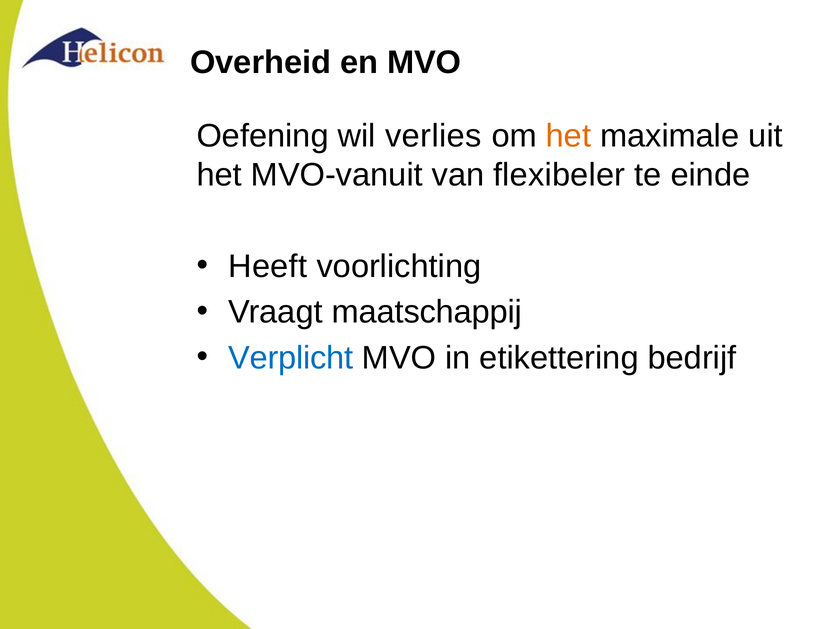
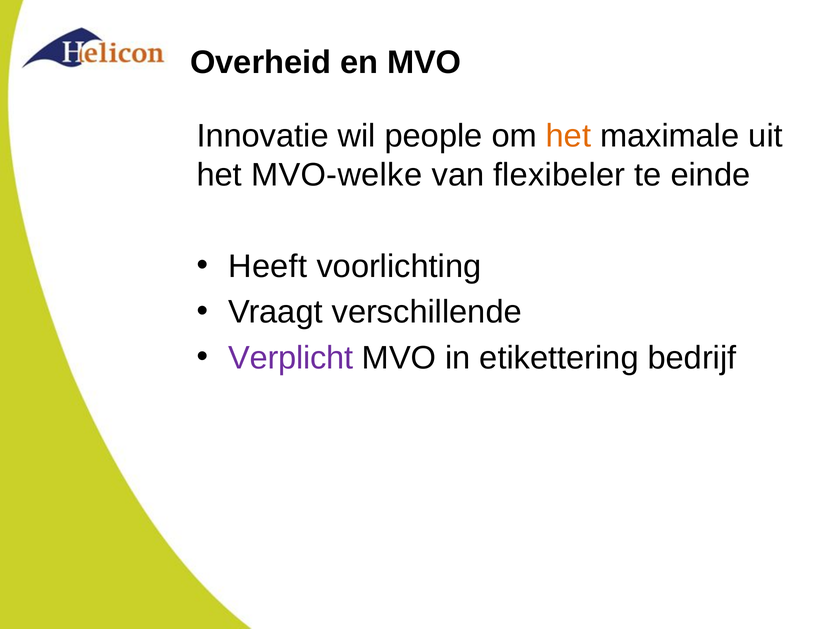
Oefening: Oefening -> Innovatie (263, 136)
verlies: verlies -> people (434, 136)
MVO-vanuit: MVO-vanuit -> MVO-welke (337, 175)
maatschappij: maatschappij -> verschillende (427, 312)
Verplicht colour: blue -> purple (291, 358)
